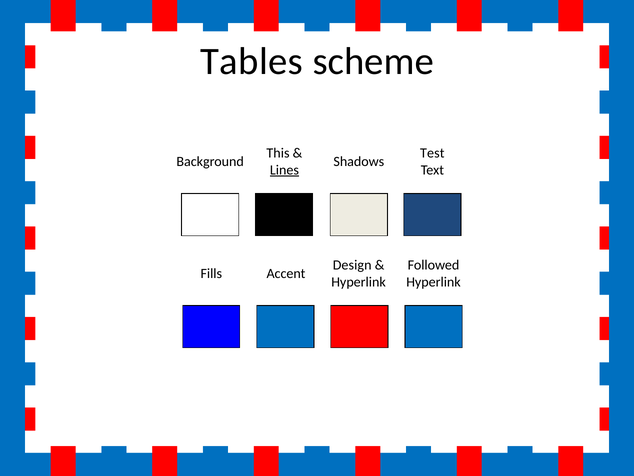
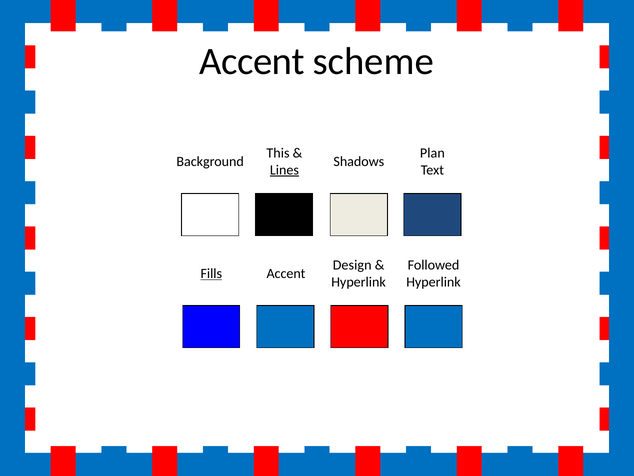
Tables: Tables -> Accent (252, 61)
Test: Test -> Plan (432, 153)
Fills underline: none -> present (211, 273)
